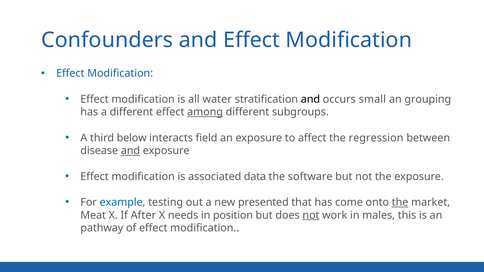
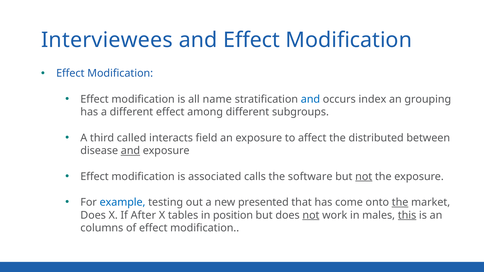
Confounders: Confounders -> Interviewees (107, 40)
water: water -> name (217, 99)
and colour: black -> blue (310, 99)
small: small -> index (372, 99)
among underline: present -> none (205, 112)
below: below -> called (132, 138)
regression: regression -> distributed (376, 138)
data: data -> calls (255, 177)
not underline: none -> present (364, 177)
Meat: Meat -> Does (93, 215)
needs: needs -> tables (183, 215)
this underline: none -> present (407, 215)
pathway: pathway -> columns (102, 228)
